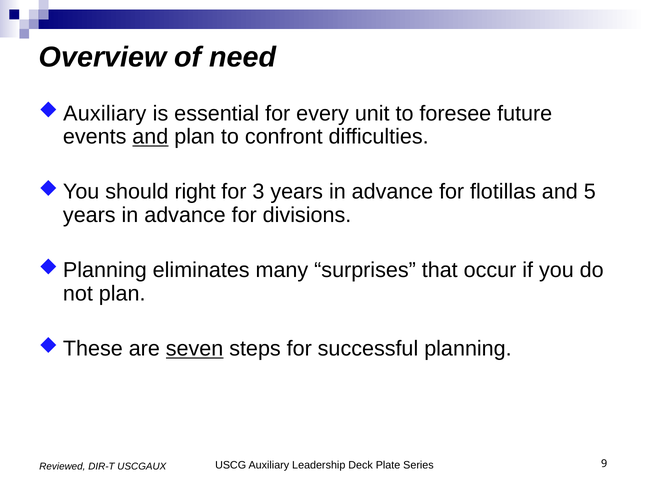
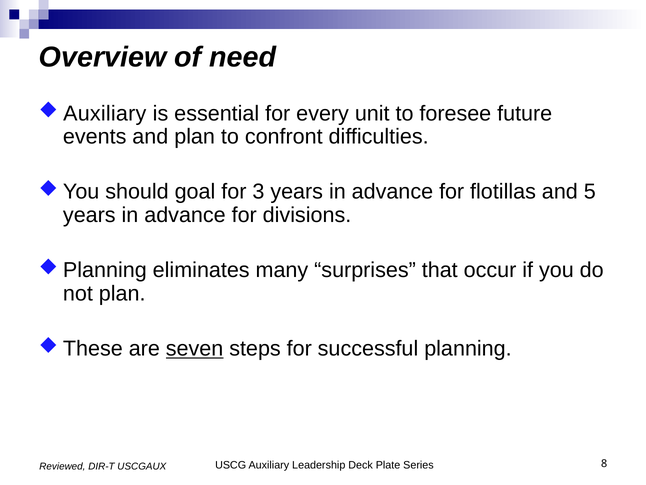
and underline: present -> none (150, 137)
right: right -> goal (195, 192)
9: 9 -> 8 (604, 463)
